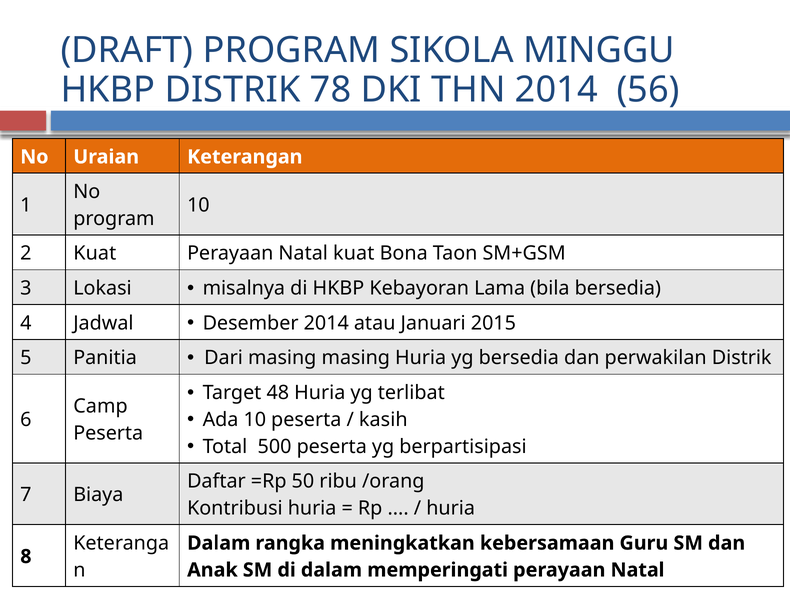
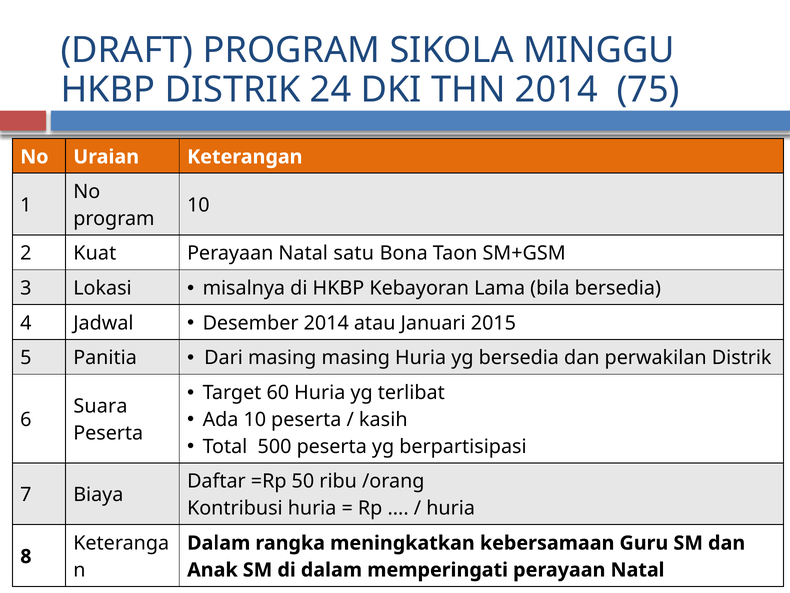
78: 78 -> 24 (331, 90)
56: 56 -> 75 (648, 90)
Natal kuat: kuat -> satu (354, 253)
48: 48 -> 60 (278, 392)
Camp: Camp -> Suara (100, 406)
